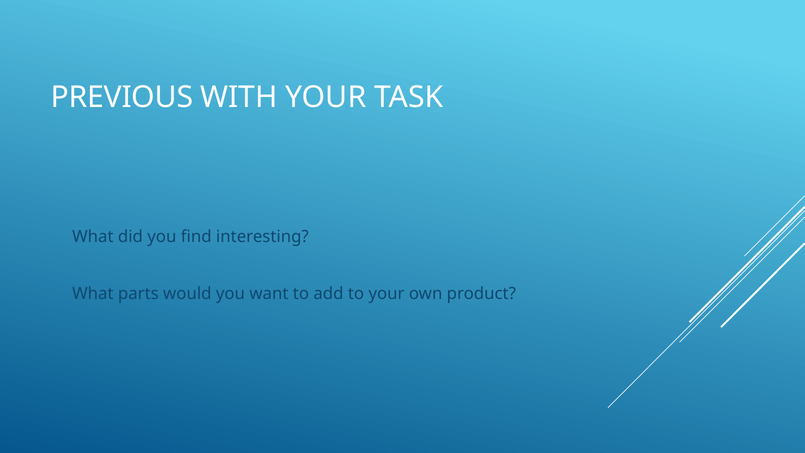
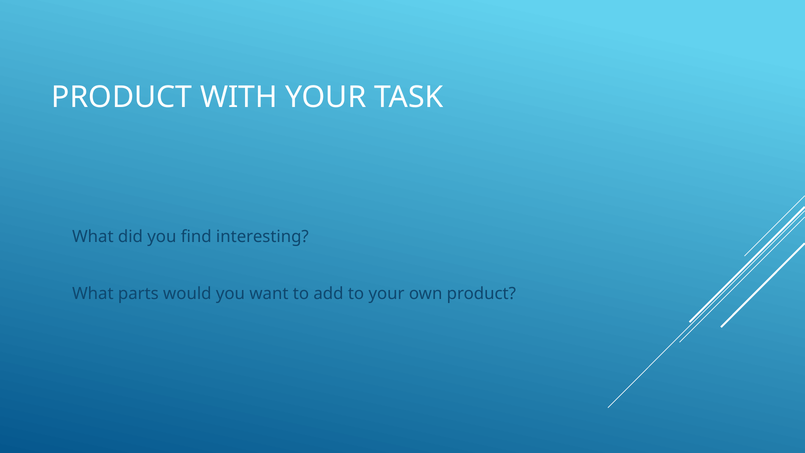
PREVIOUS: PREVIOUS -> PRODUCT (122, 97)
